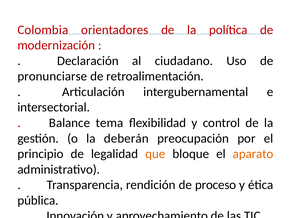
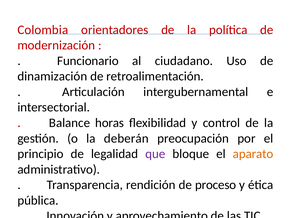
Declaración: Declaración -> Funcionario (88, 61)
pronunciarse: pronunciarse -> dinamización (52, 76)
tema: tema -> horas (110, 123)
que colour: orange -> purple (155, 154)
